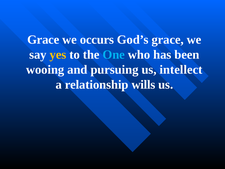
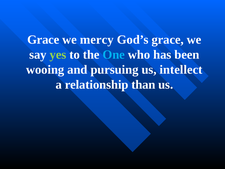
occurs: occurs -> mercy (97, 40)
yes colour: yellow -> light green (58, 55)
wills: wills -> than (143, 85)
